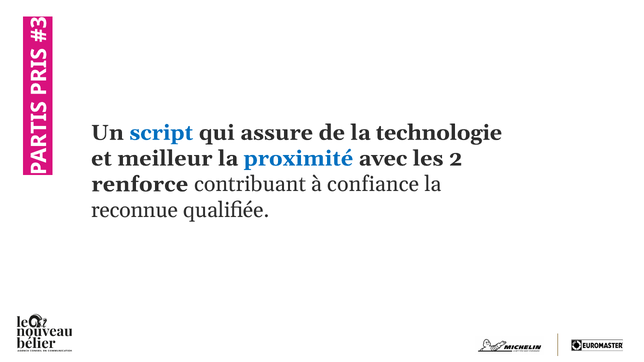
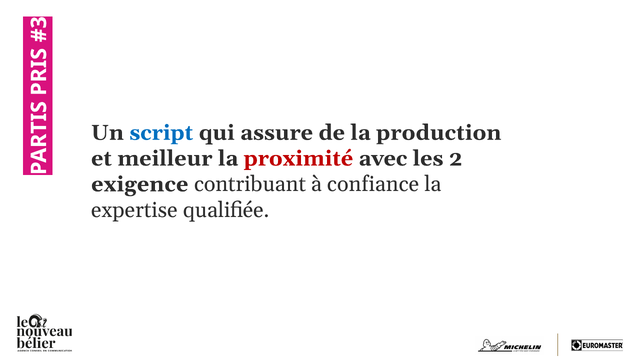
technologie: technologie -> production (439, 133)
proximité colour: blue -> red (298, 159)
renforce: renforce -> exigence (140, 184)
reconnue: reconnue -> expertise (134, 210)
